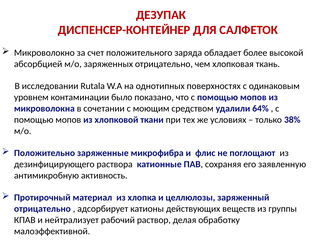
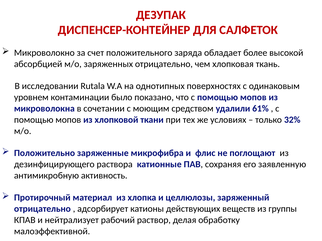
64%: 64% -> 61% (260, 109)
38%: 38% -> 32% (292, 120)
